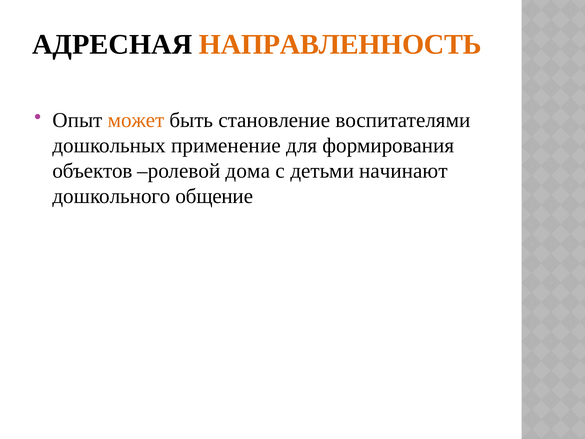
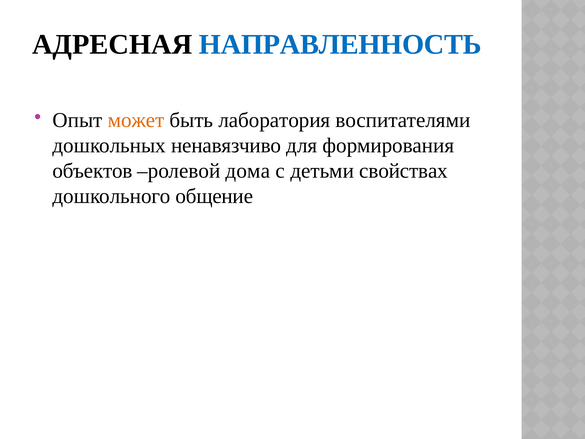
НАПРАВЛЕННОСТЬ colour: orange -> blue (340, 44)
становление: становление -> лаборатория (274, 120)
применение: применение -> ненавязчиво (226, 145)
начинают: начинают -> свойствах (404, 171)
